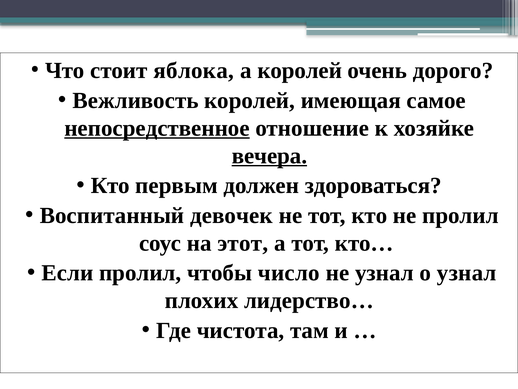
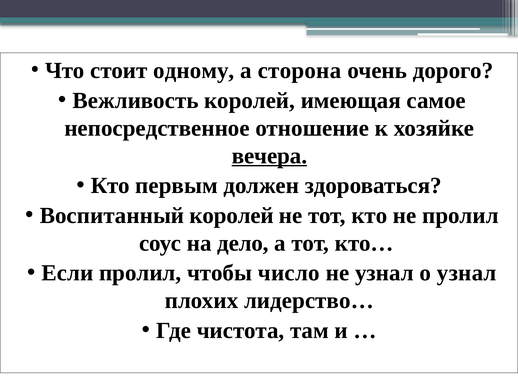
яблока: яблока -> одному (194, 71)
а королей: королей -> сторона (300, 71)
непосредственное underline: present -> none (157, 128)
Воспитанный девочек: девочек -> королей (232, 215)
этот: этот -> дело (243, 243)
